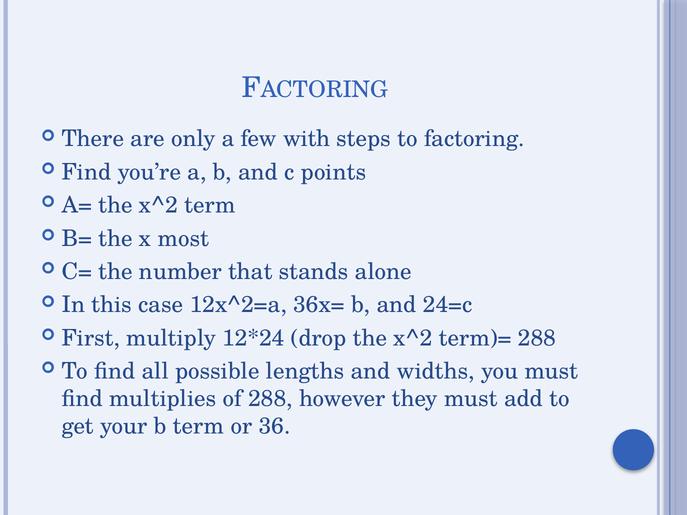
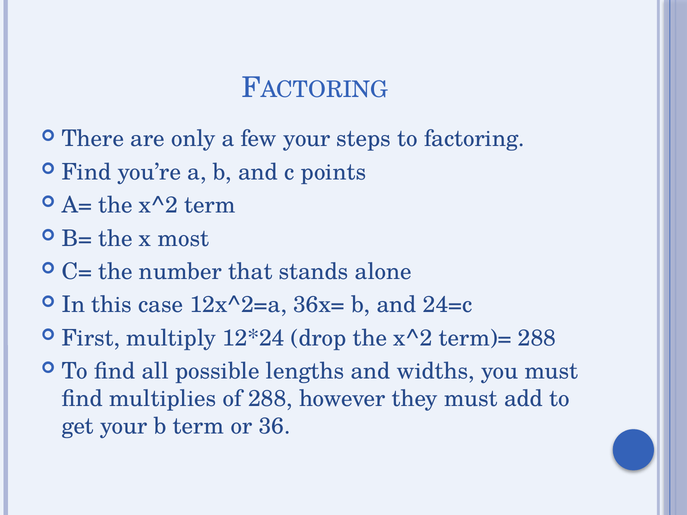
few with: with -> your (307, 139)
